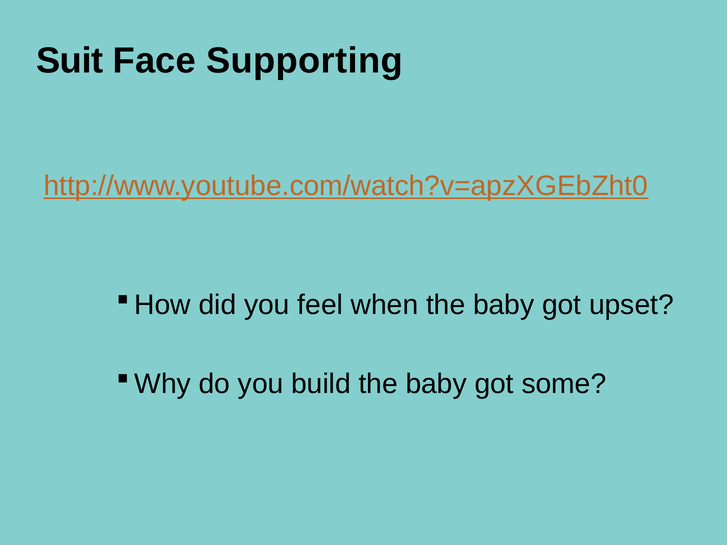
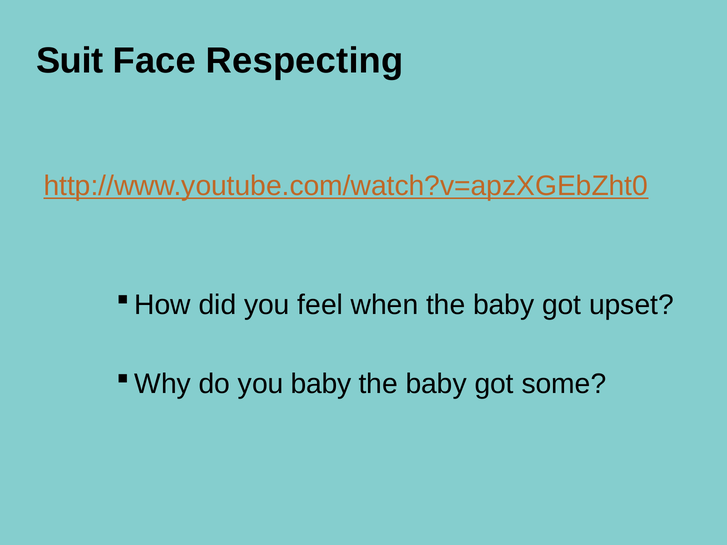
Supporting: Supporting -> Respecting (305, 61)
you build: build -> baby (321, 384)
